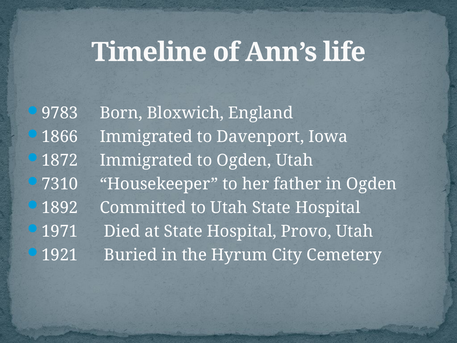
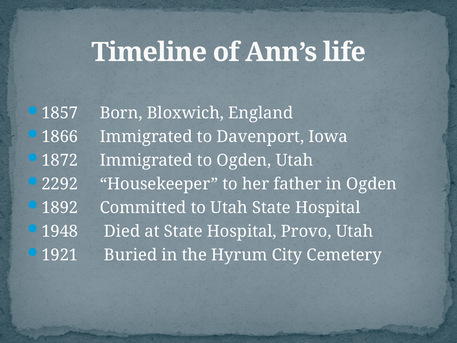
9783: 9783 -> 1857 (60, 113)
7310: 7310 -> 2292 (60, 184)
1971: 1971 -> 1948 (60, 231)
